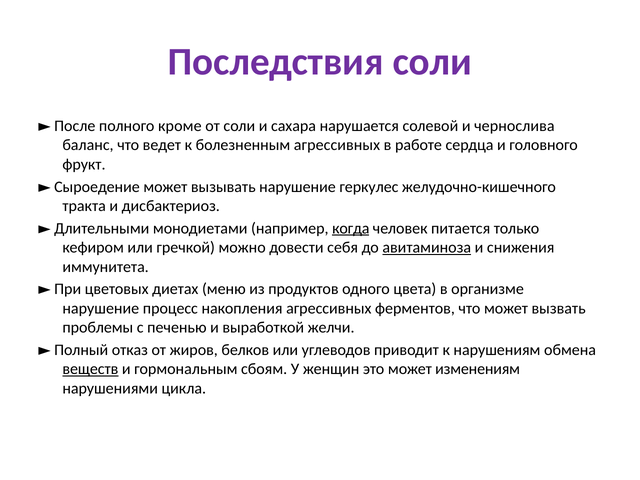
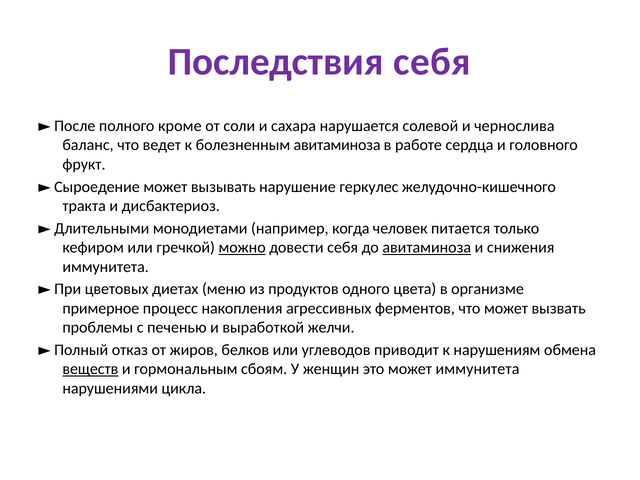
Последствия соли: соли -> себя (432, 62)
болезненным агрессивных: агрессивных -> авитаминоза (337, 145)
когда underline: present -> none (351, 228)
можно underline: none -> present (242, 248)
нарушение: нарушение -> примерное (101, 308)
может изменениям: изменениям -> иммунитета (477, 369)
